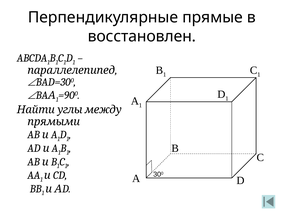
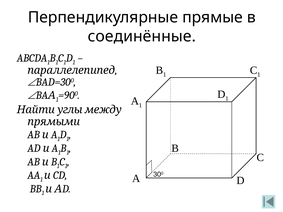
восстановлен: восстановлен -> соединённые (142, 36)
